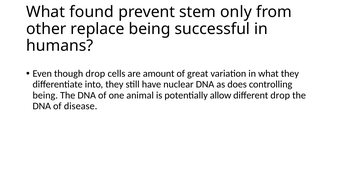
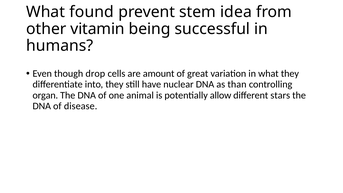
only: only -> idea (236, 12)
replace: replace -> vitamin (98, 29)
does: does -> than (237, 84)
being: being -> organ (45, 95)
different drop: drop -> stars (280, 95)
